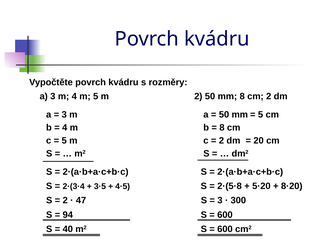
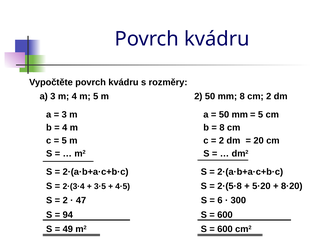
3: 3 -> 6 (220, 200)
40: 40 -> 49 (68, 229)
